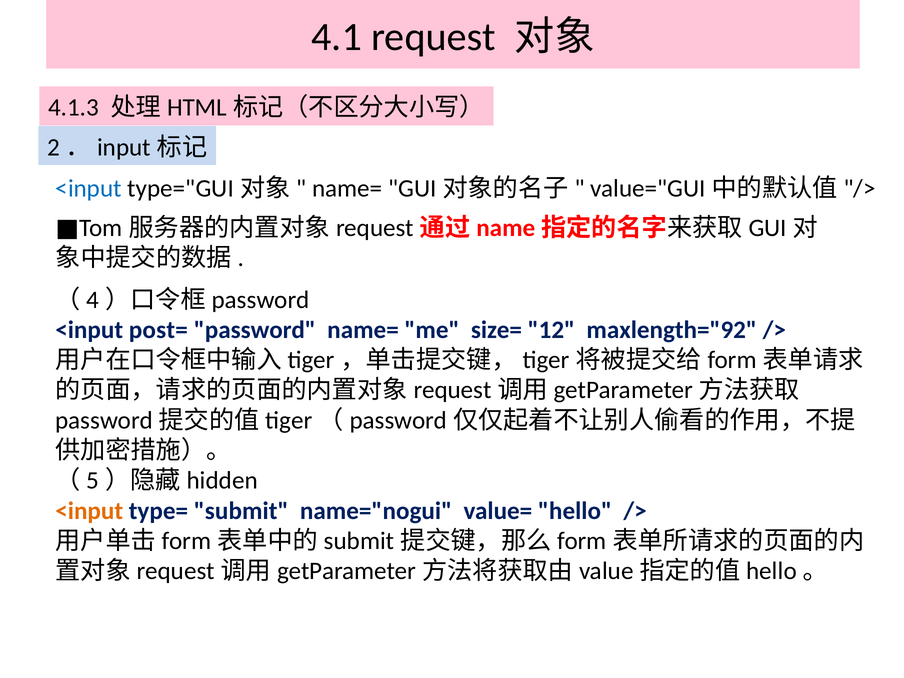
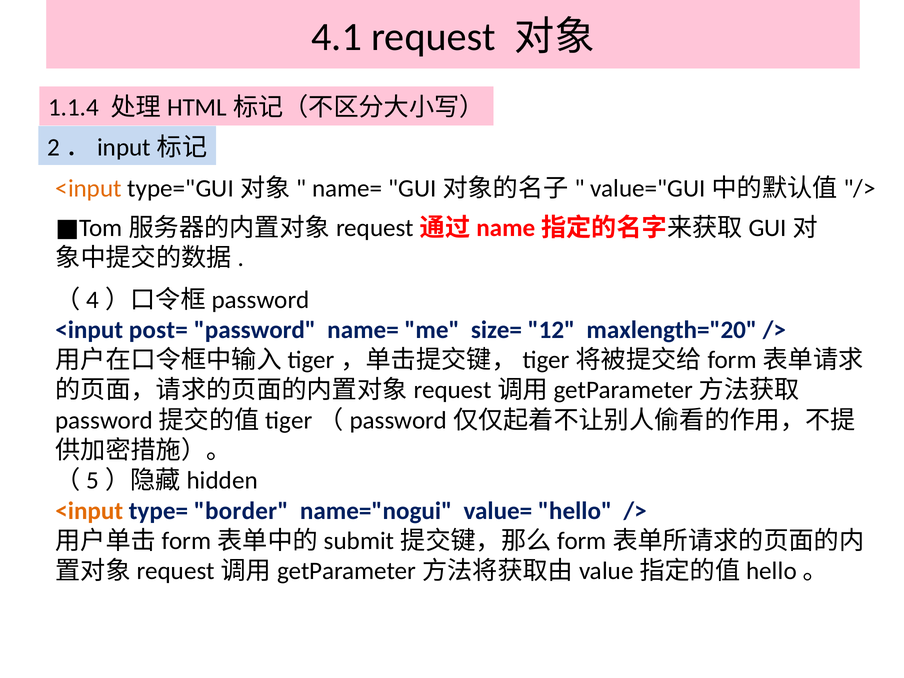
4.1.3: 4.1.3 -> 1.1.4 (74, 108)
<input colour: blue -> orange (89, 188)
maxlength="92: maxlength="92 -> maxlength="20 (672, 330)
submit: submit -> border (241, 511)
